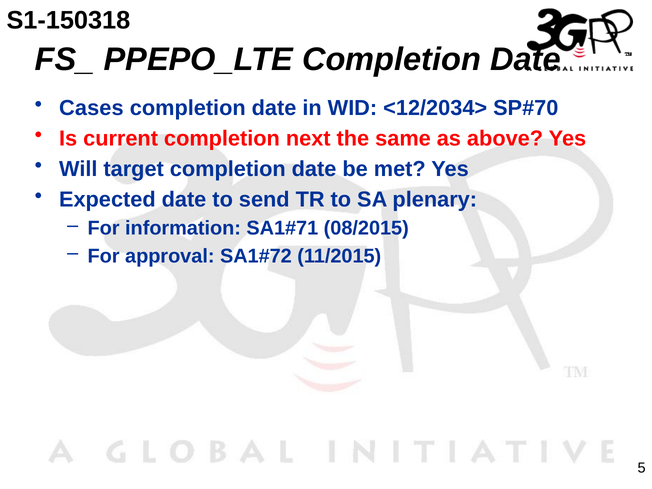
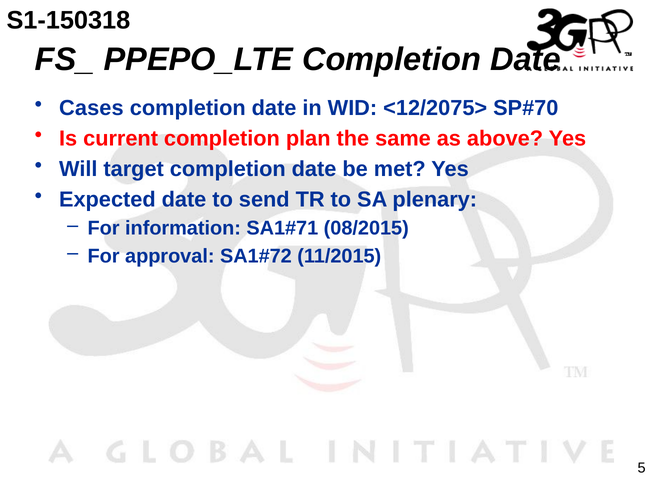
<12/2034>: <12/2034> -> <12/2075> (435, 108)
next: next -> plan (308, 139)
